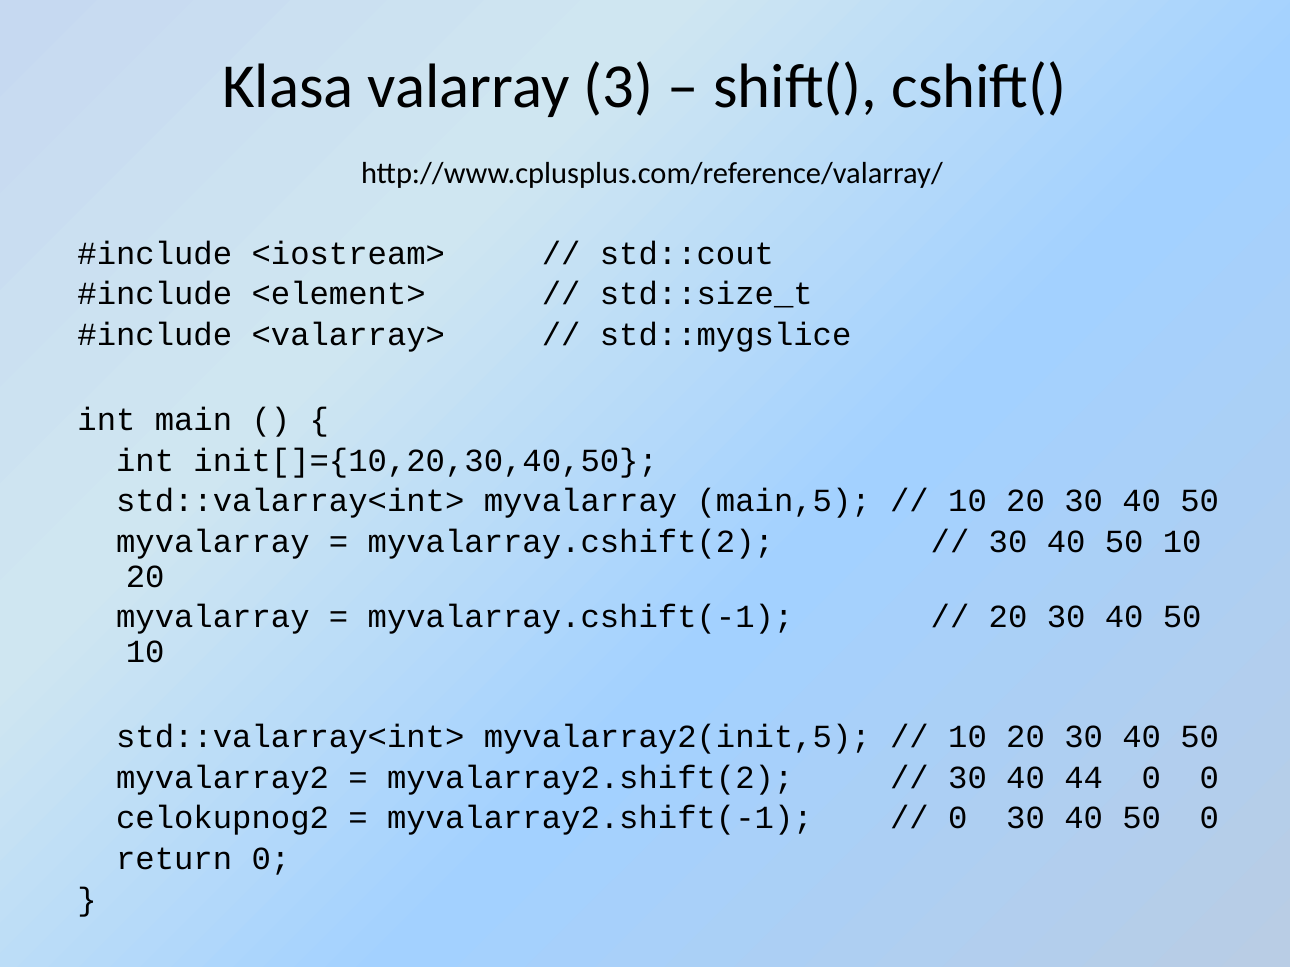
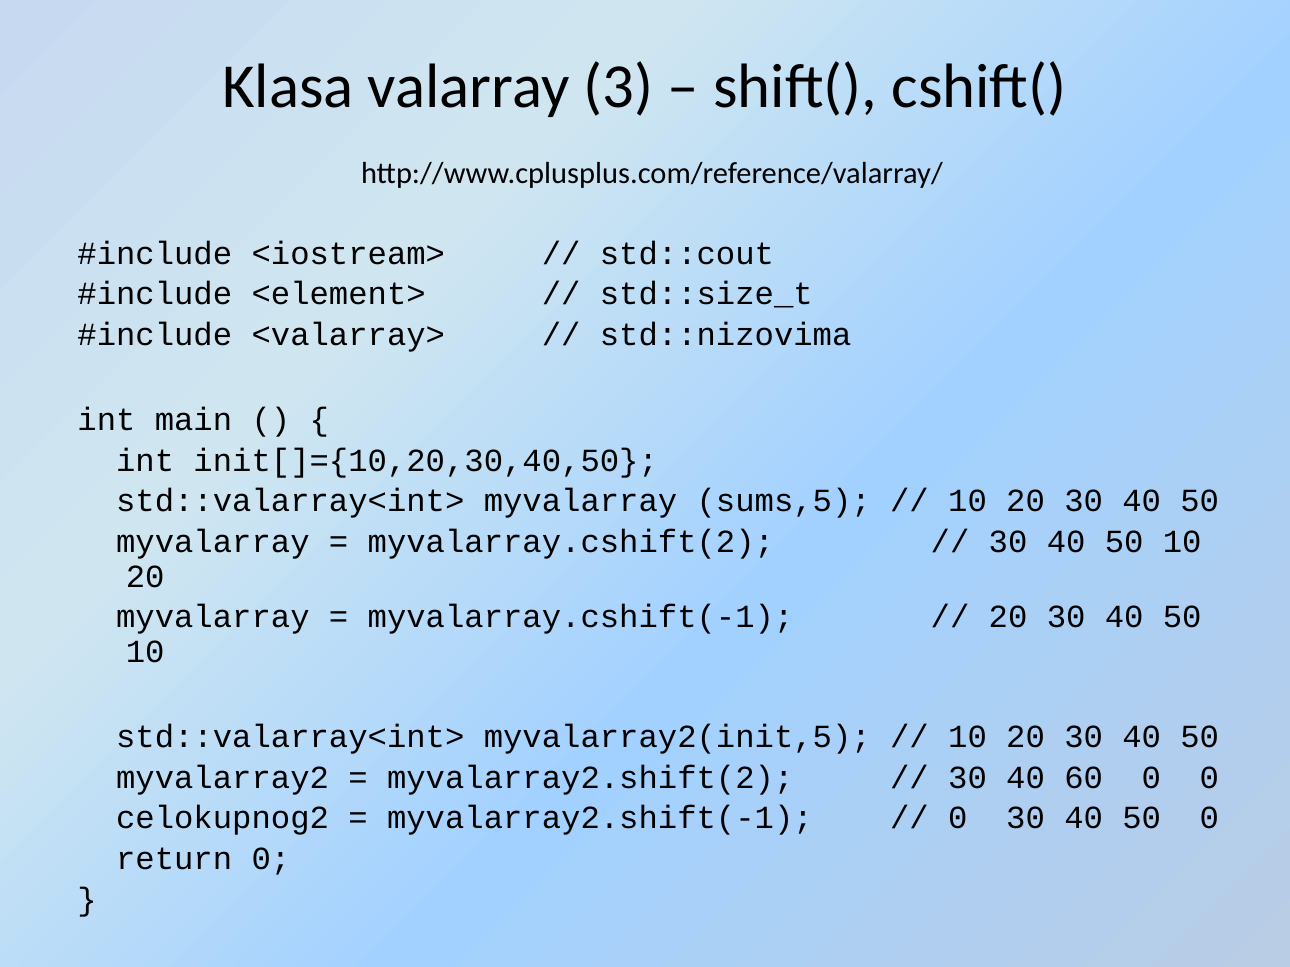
std::mygslice: std::mygslice -> std::nizovima (726, 335)
main,5: main,5 -> sums,5 (784, 501)
44: 44 -> 60 (1084, 778)
